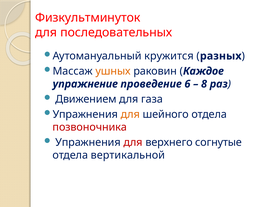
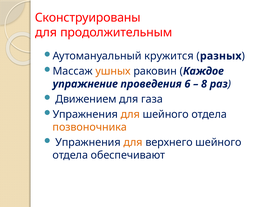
Физкультминуток: Физкультминуток -> Сконструированы (88, 18)
последовательных: последовательных -> продолжительным (116, 32)
проведение: проведение -> проведения (151, 84)
позвоночника colour: red -> orange (90, 127)
для colour: red -> orange (133, 142)
верхнего согнутые: согнутые -> шейного (218, 142)
вертикальной: вертикальной -> обеспечивают (128, 155)
